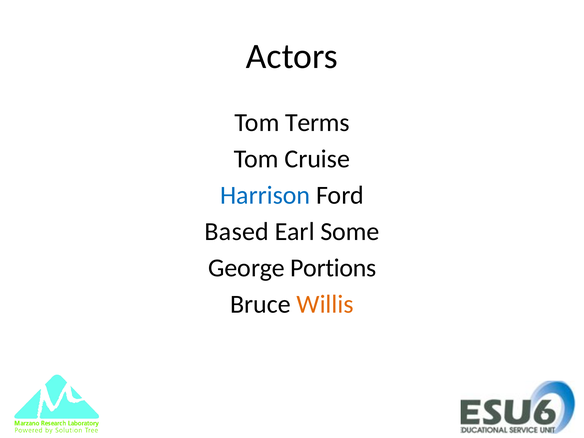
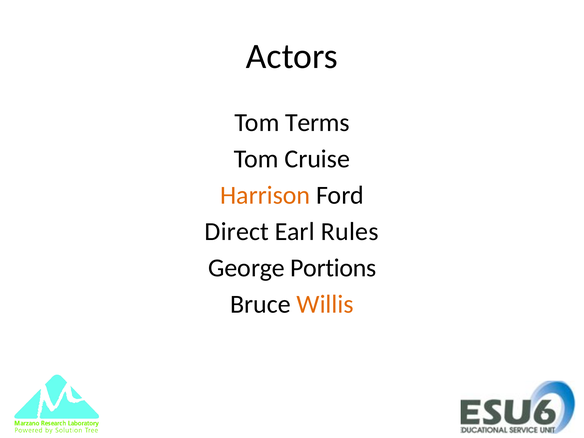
Harrison colour: blue -> orange (265, 195)
Based: Based -> Direct (237, 232)
Some: Some -> Rules (350, 232)
